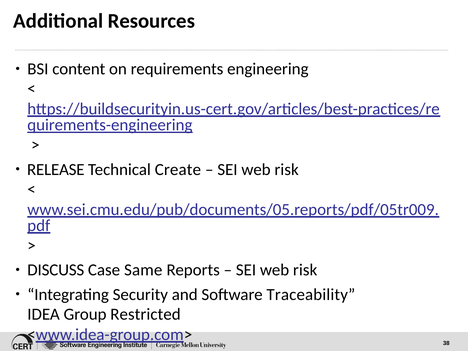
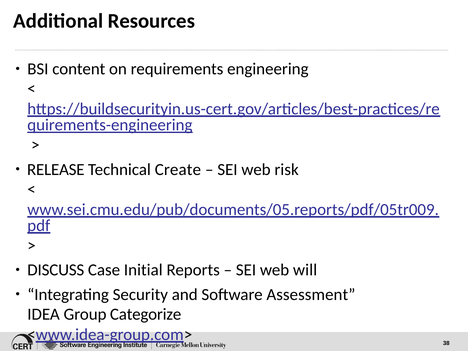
Same: Same -> Initial (143, 270)
risk: risk -> will (305, 270)
Traceability: Traceability -> Assessment (311, 294)
Restricted: Restricted -> Categorize (146, 314)
